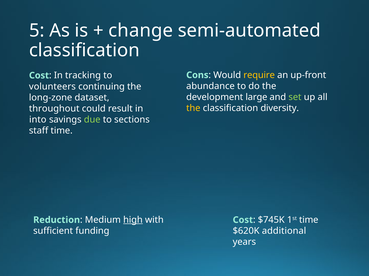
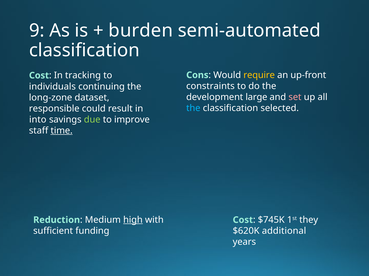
5: 5 -> 9 (37, 31)
change: change -> burden (141, 31)
abundance: abundance -> constraints (210, 86)
volunteers: volunteers -> individuals (52, 87)
set colour: light green -> pink (295, 97)
the colour: yellow -> light blue (193, 108)
diversity: diversity -> selected (280, 108)
throughout: throughout -> responsible (54, 109)
sections: sections -> improve (132, 120)
time underline: none -> present (62, 131)
1st time: time -> they (309, 220)
